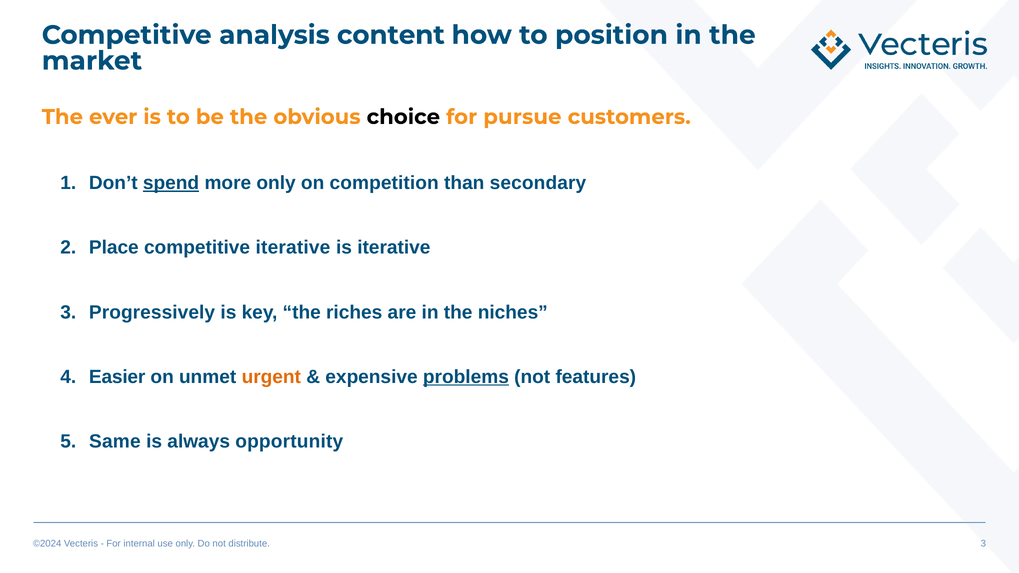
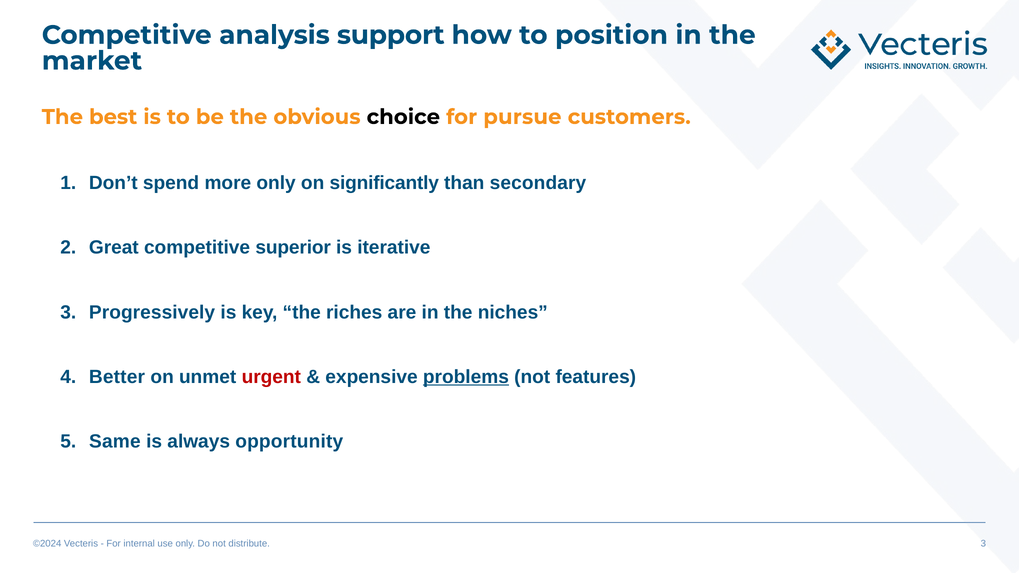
content: content -> support (391, 35)
ever: ever -> best (113, 117)
spend underline: present -> none (171, 183)
competition: competition -> significantly (384, 183)
Place: Place -> Great (114, 248)
competitive iterative: iterative -> superior (293, 248)
Easier: Easier -> Better (117, 377)
urgent colour: orange -> red (271, 377)
